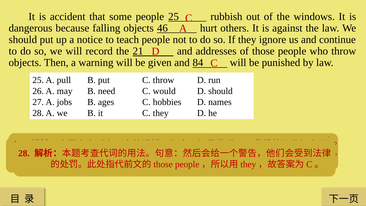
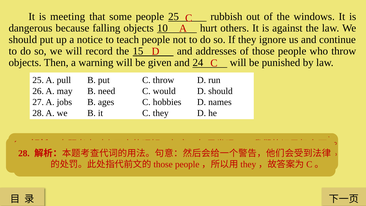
accident: accident -> meeting (68, 17)
46: 46 -> 10 (162, 28)
21: 21 -> 15 (138, 51)
84: 84 -> 24 (198, 63)
